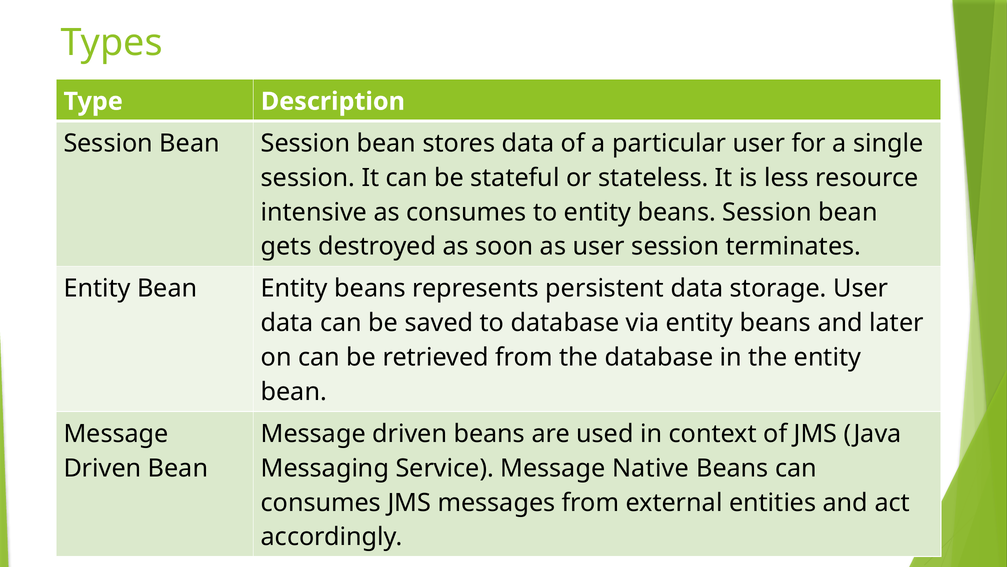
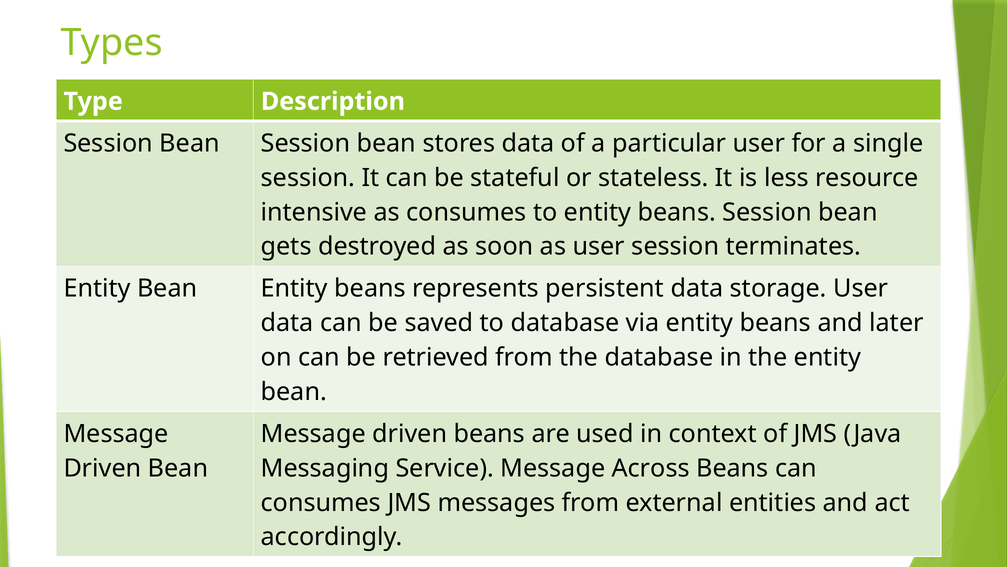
Native: Native -> Across (651, 468)
